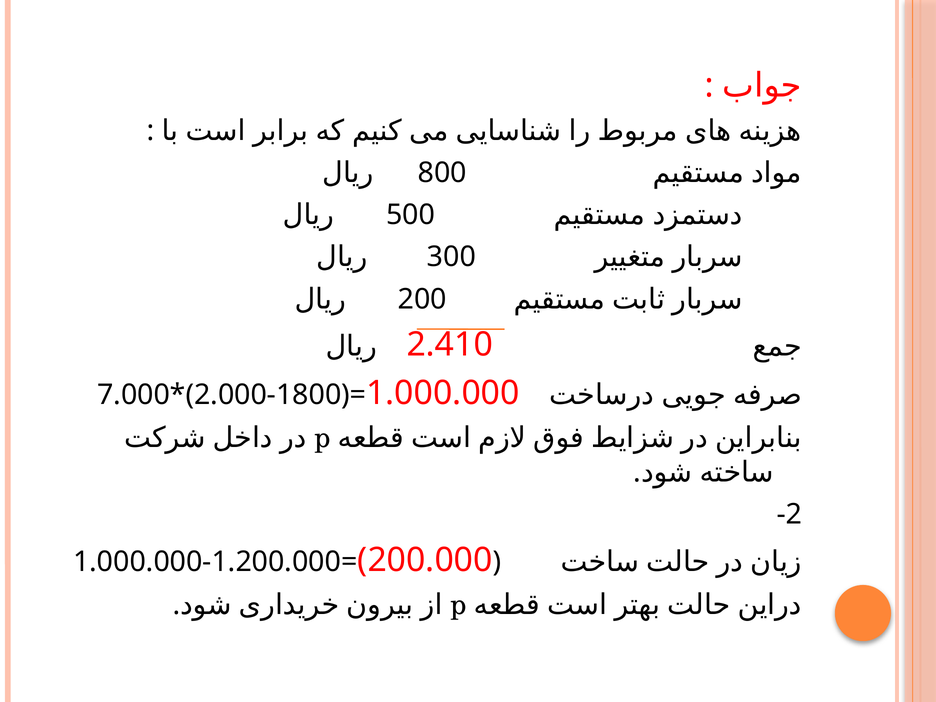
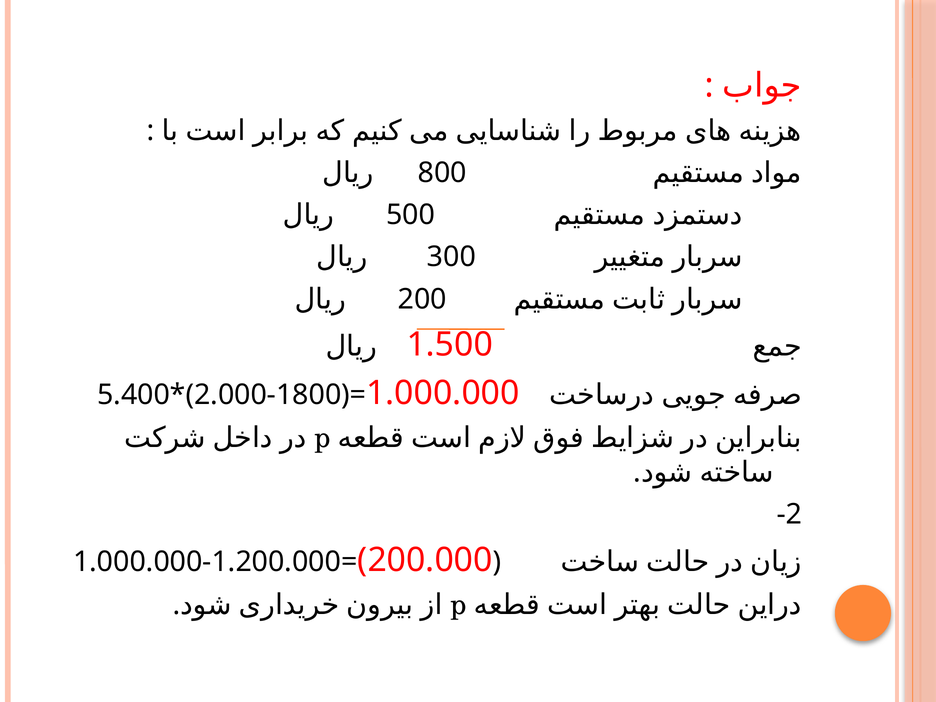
2.410: 2.410 -> 1.500 (450, 345)
7.000: 7.000 -> 5.400 (134, 395)
